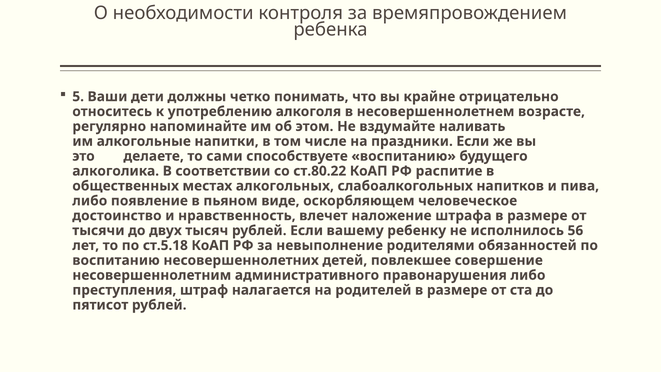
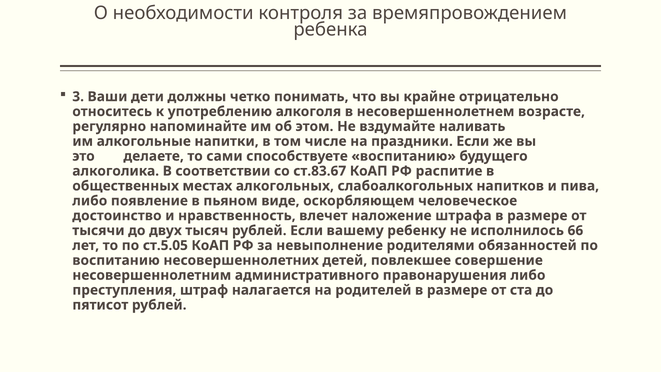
5: 5 -> 3 (78, 97)
ст.80.22: ст.80.22 -> ст.83.67 (320, 171)
56: 56 -> 66 (575, 230)
ст.5.18: ст.5.18 -> ст.5.05 (165, 245)
